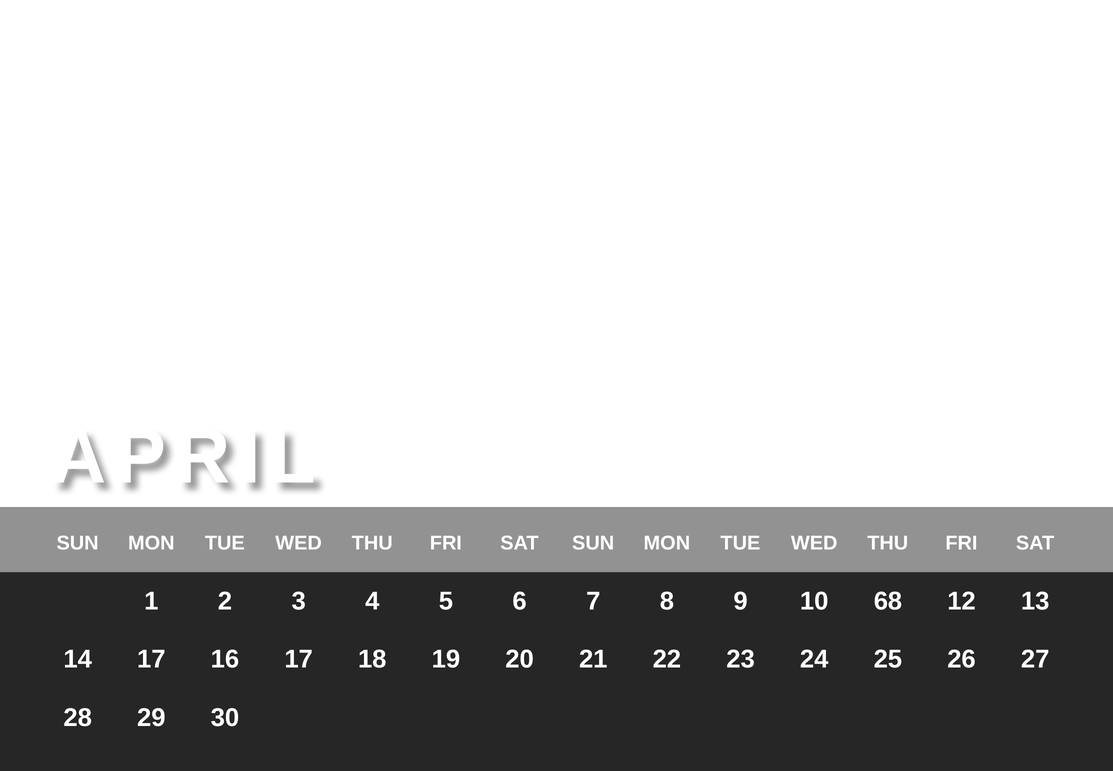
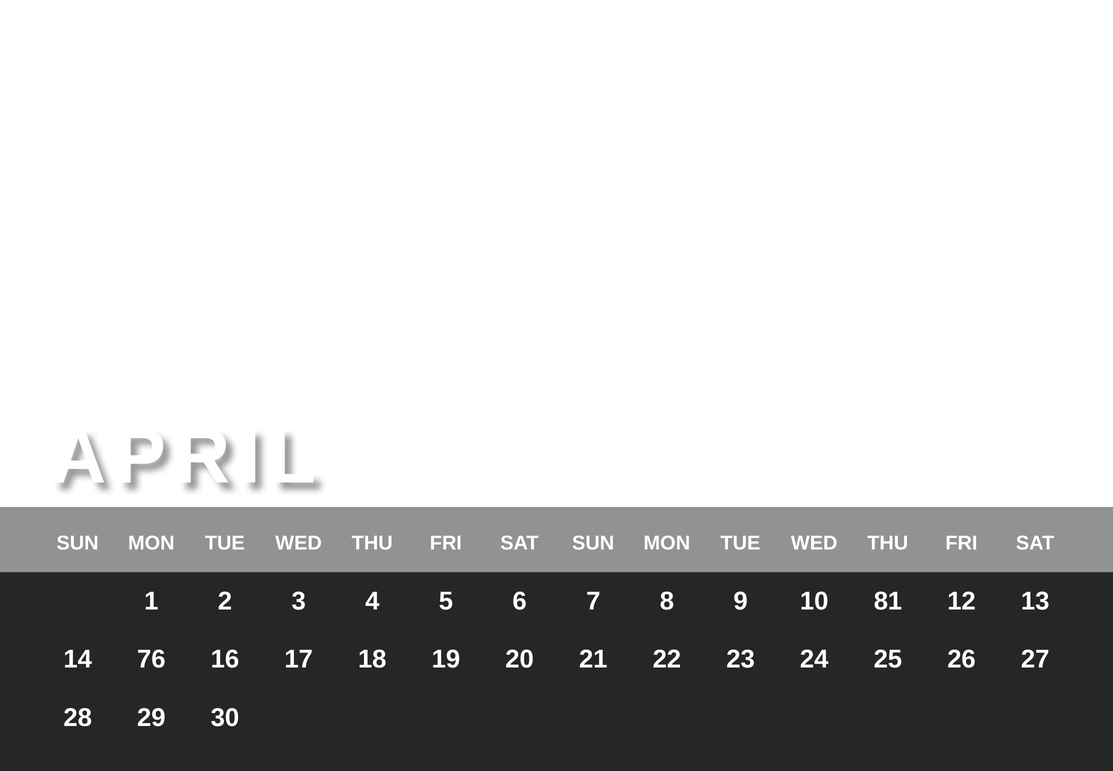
68: 68 -> 81 (888, 601)
14 17: 17 -> 76 (151, 659)
